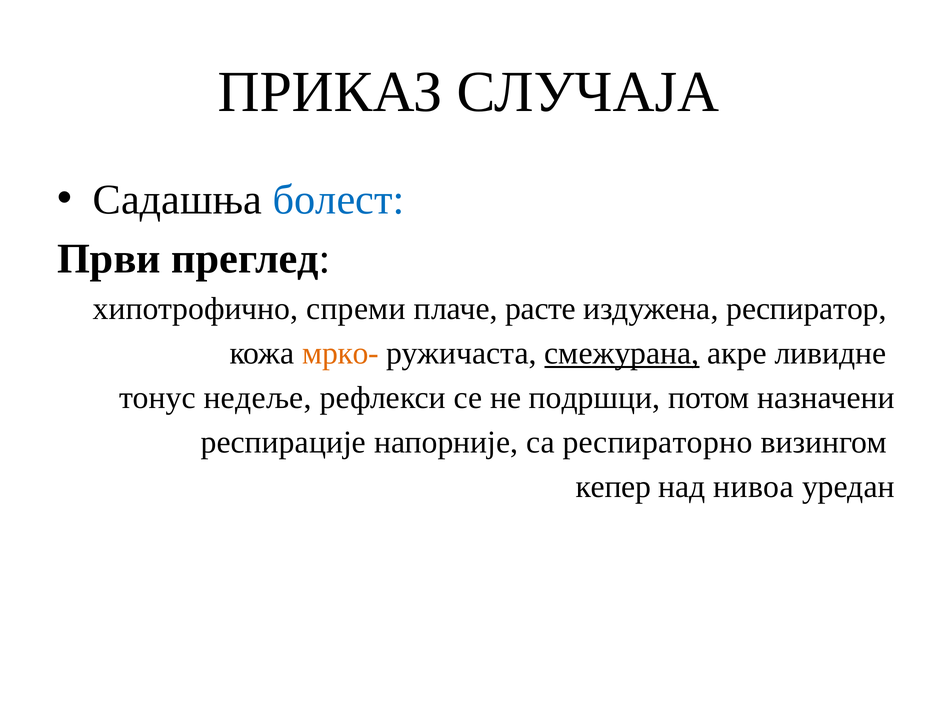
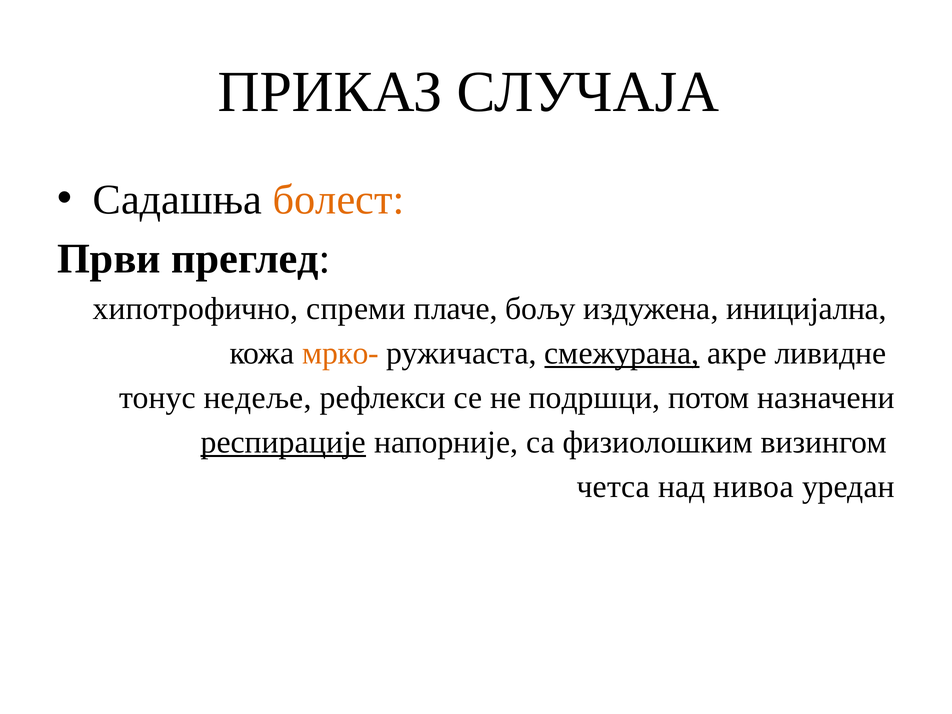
болест colour: blue -> orange (339, 200)
расте: расте -> бољу (541, 309)
респиратор: респиратор -> иницијална (807, 309)
респирације underline: none -> present (283, 442)
респираторно: респираторно -> физиолошким (658, 442)
кепер: кепер -> четса (613, 487)
